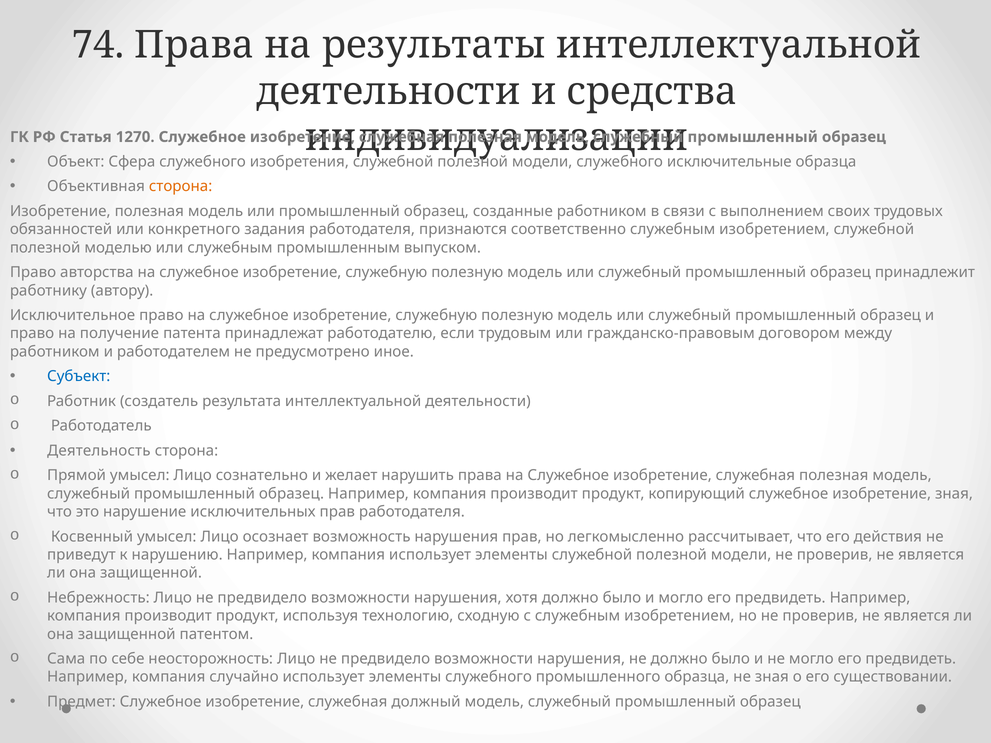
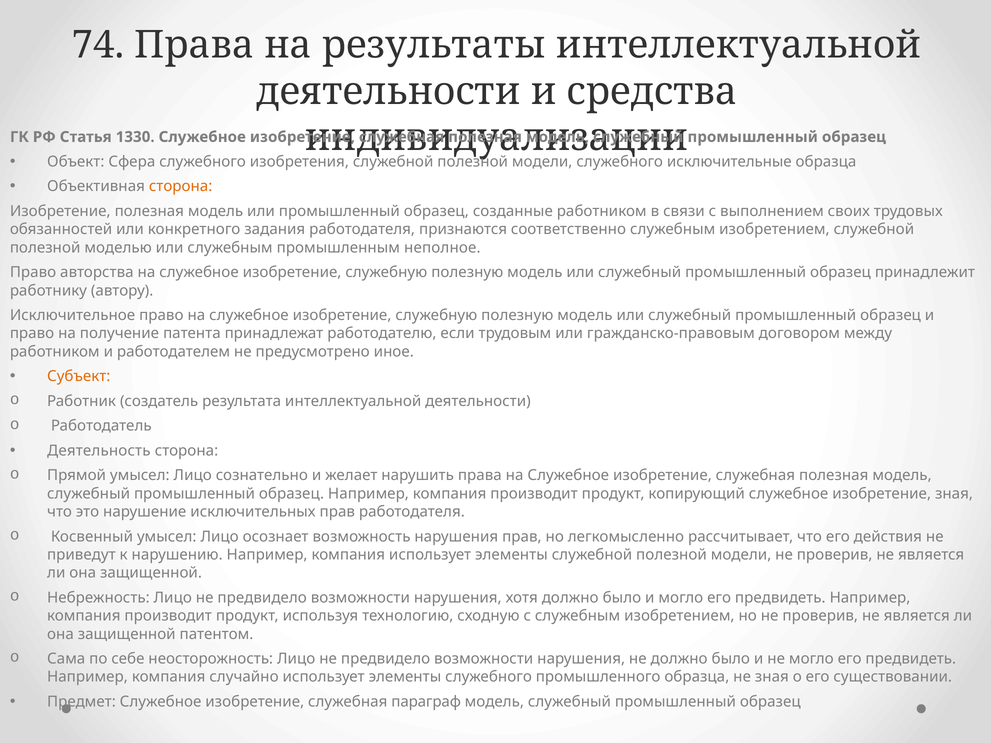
1270: 1270 -> 1330 (135, 137)
выпуском: выпуском -> неполное (442, 248)
Субъект colour: blue -> orange (79, 377)
должный: должный -> параграф (426, 702)
